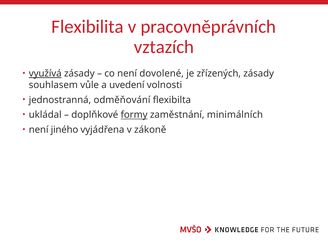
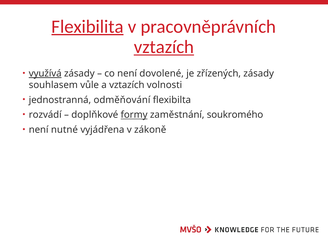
Flexibilita underline: none -> present (88, 27)
vztazích underline: none -> present (164, 47)
a uvedení: uvedení -> vztazích (127, 85)
ukládal: ukládal -> rozvádí (45, 115)
minimálních: minimálních -> soukromého (235, 115)
jiného: jiného -> nutné (64, 130)
